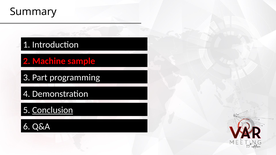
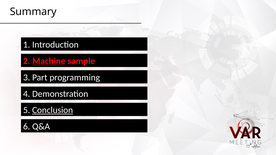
Machine underline: none -> present (49, 61)
